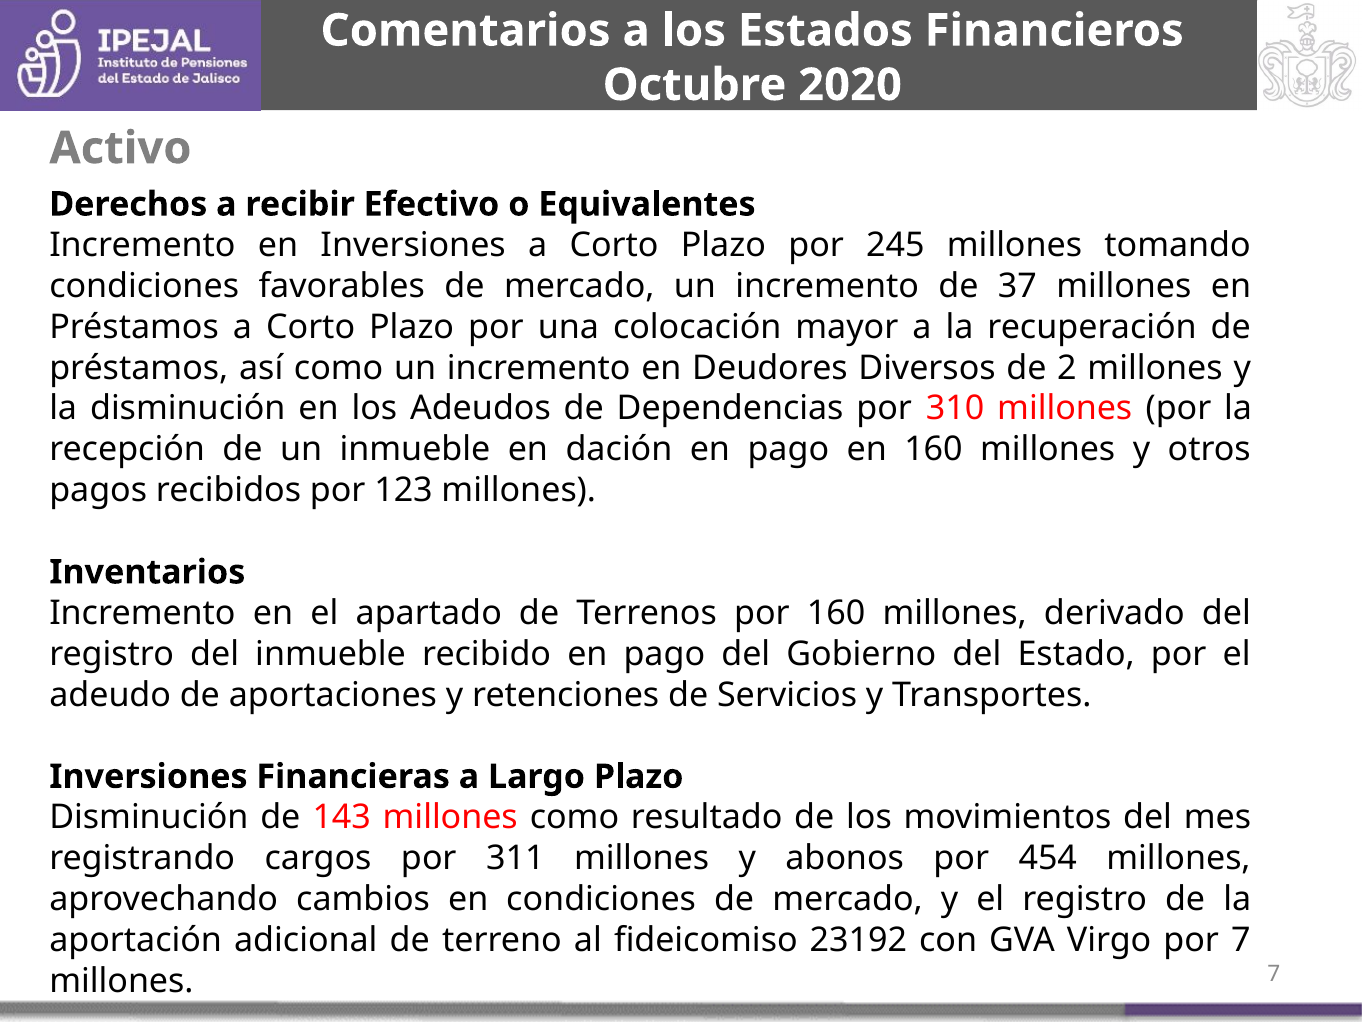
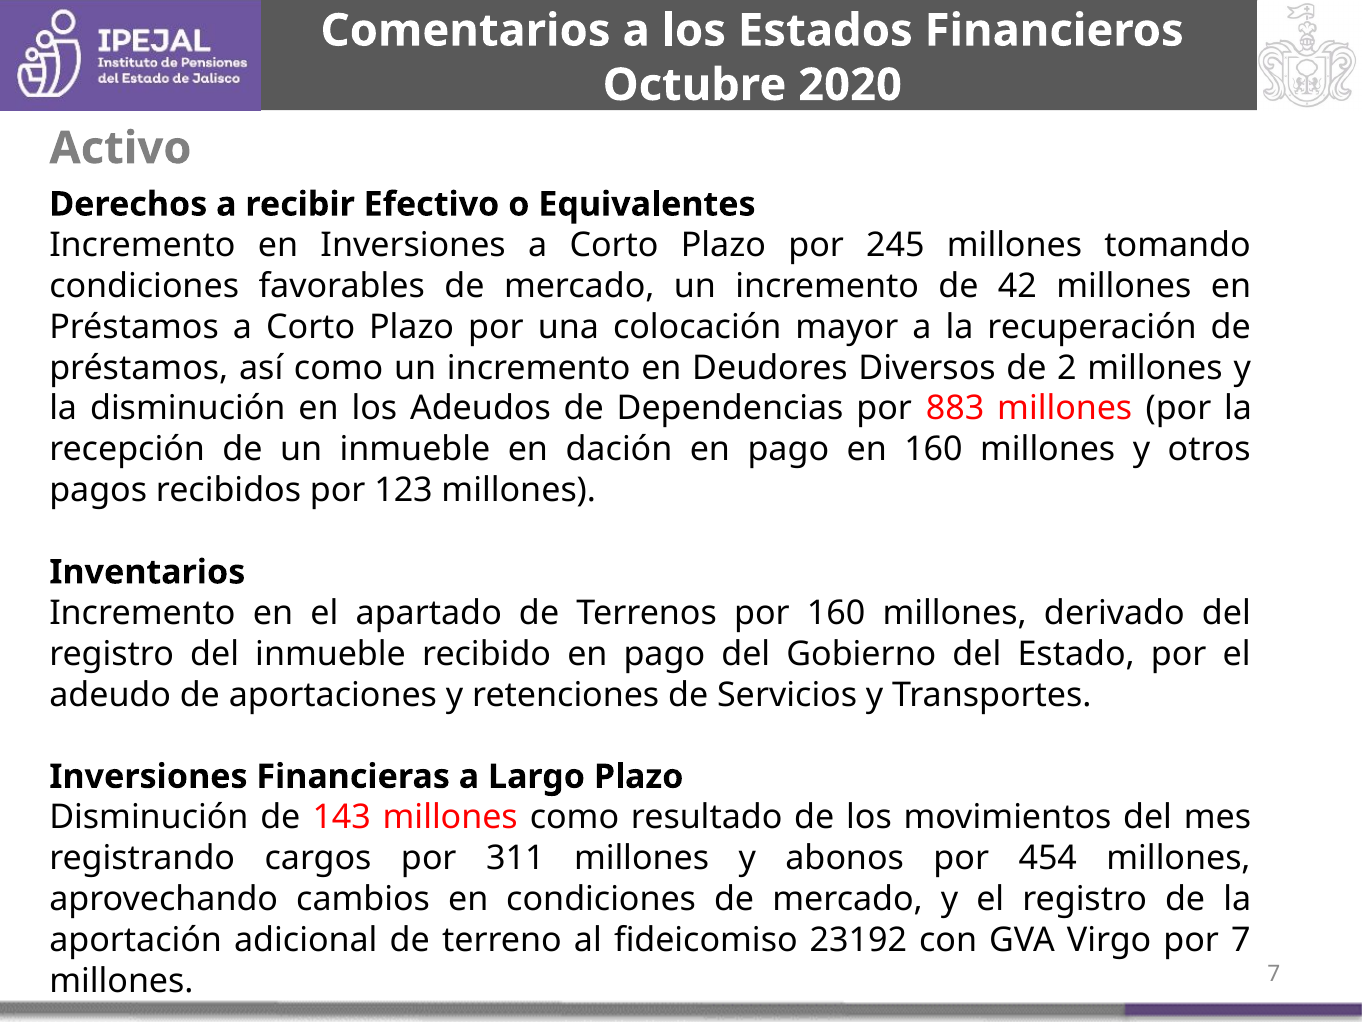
37: 37 -> 42 (1017, 286)
310: 310 -> 883 (955, 409)
